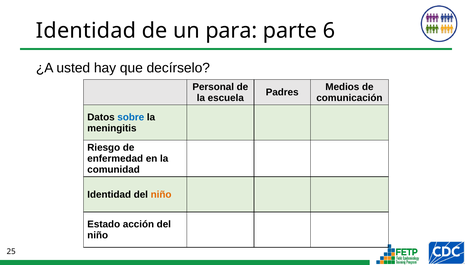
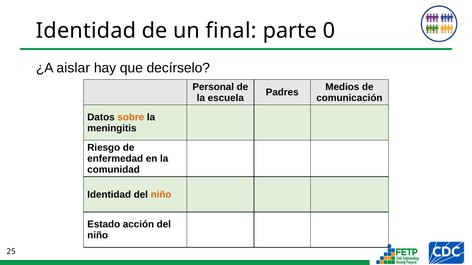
para: para -> final (231, 31)
6: 6 -> 0 (329, 31)
usted: usted -> aislar (73, 68)
sobre colour: blue -> orange (131, 118)
